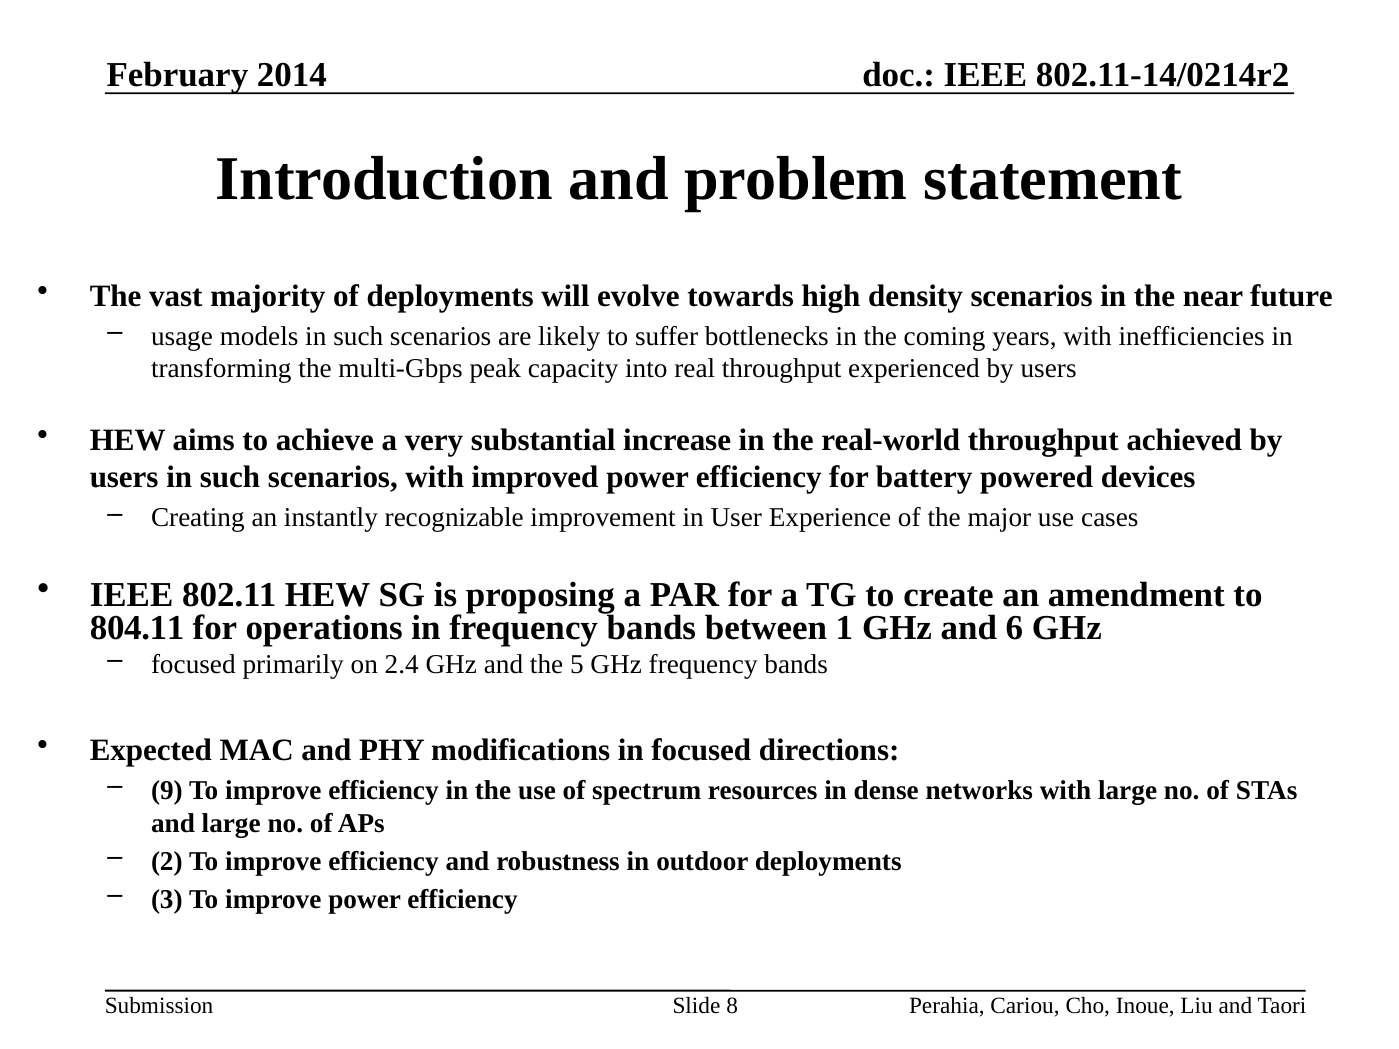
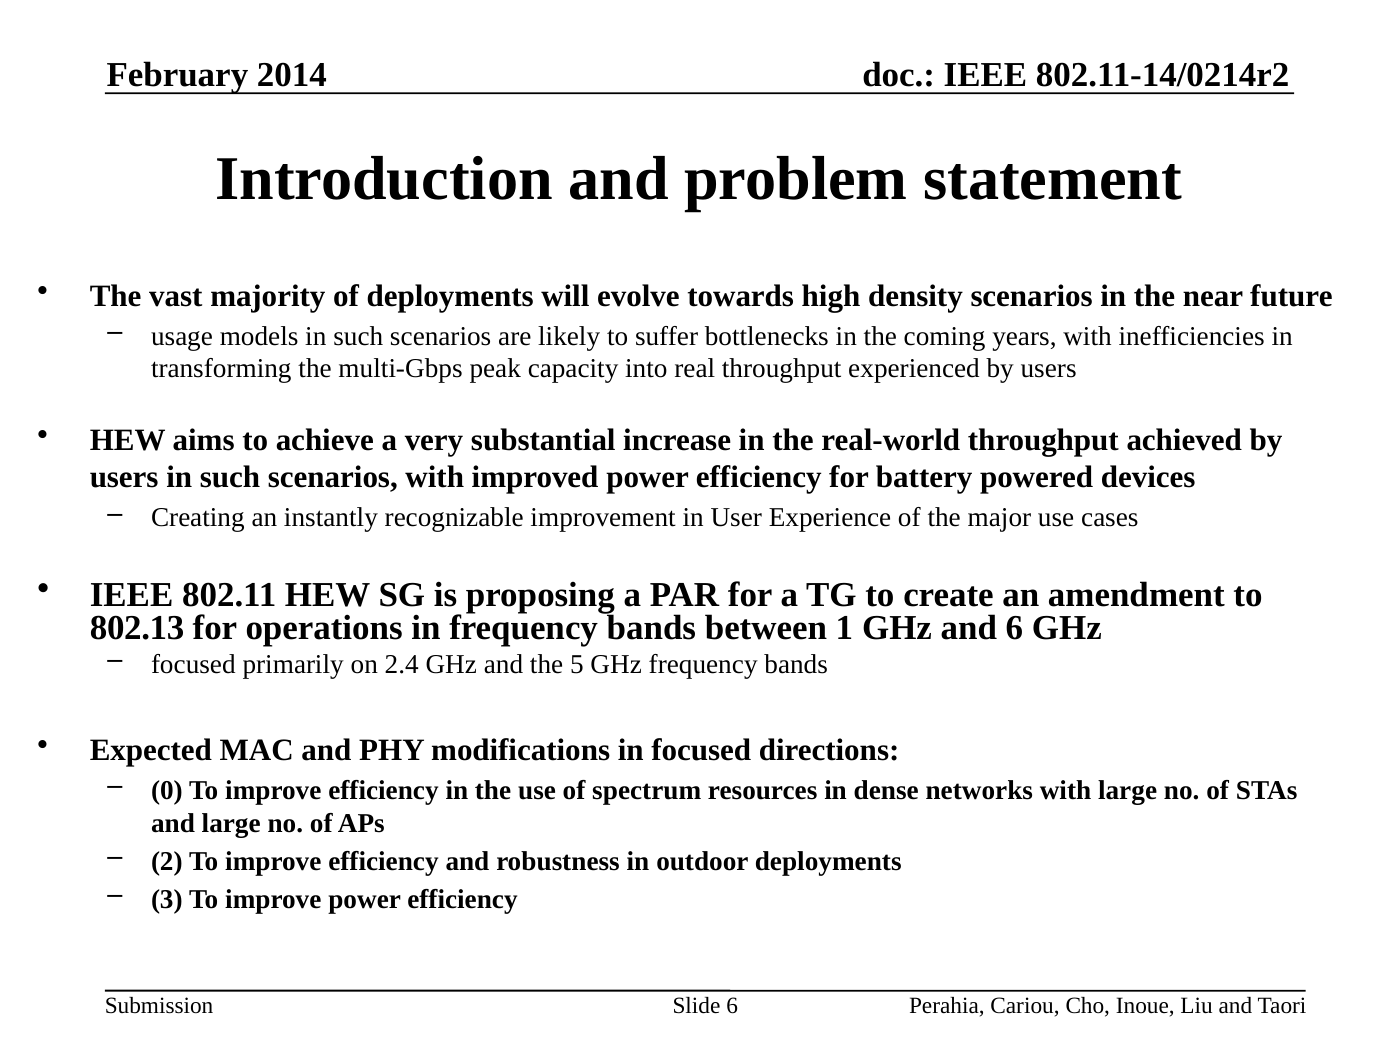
804.11: 804.11 -> 802.13 (137, 629)
9: 9 -> 0 (167, 791)
Slide 8: 8 -> 6 (732, 1006)
